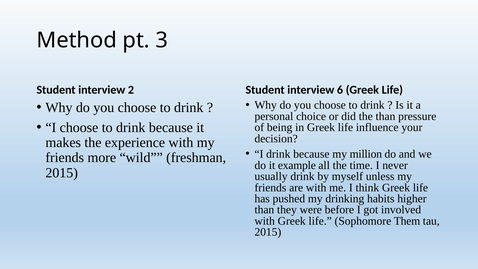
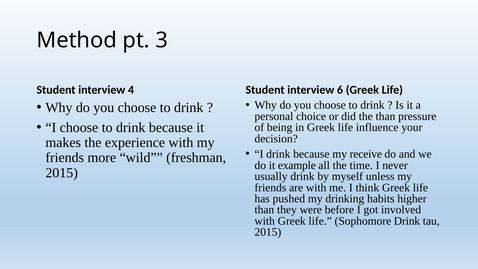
2: 2 -> 4 (131, 90)
million: million -> receive (366, 154)
Sophomore Them: Them -> Drink (407, 221)
